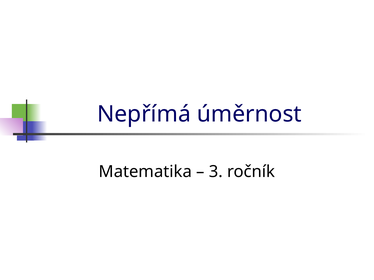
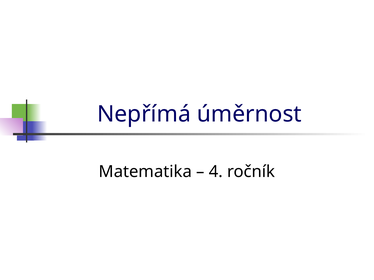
3: 3 -> 4 (216, 172)
